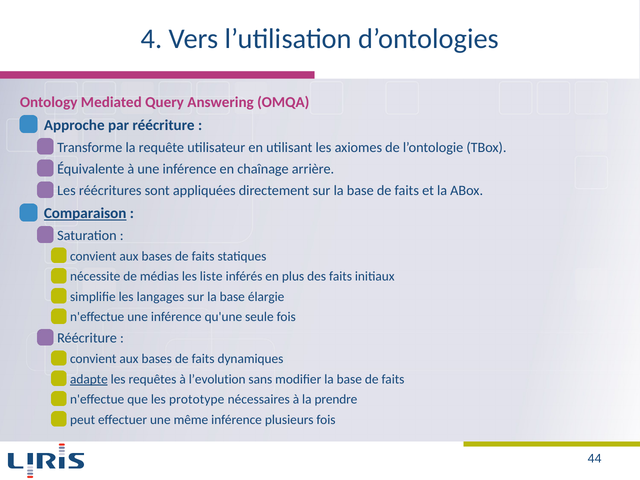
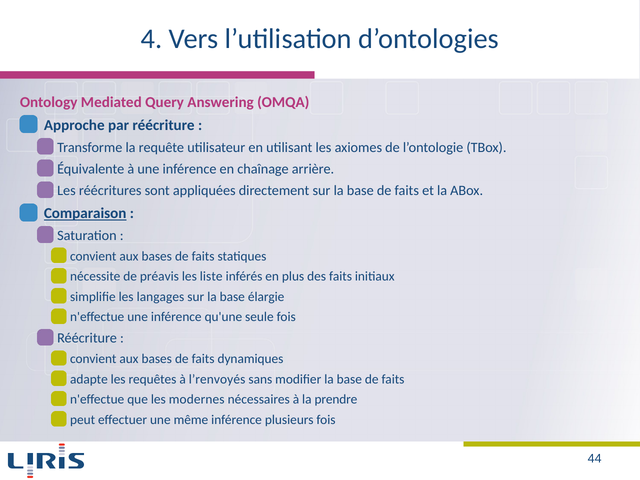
médias: médias -> préavis (159, 277)
adapte underline: present -> none (89, 379)
l’evolution: l’evolution -> l’renvoyés (217, 379)
prototype: prototype -> modernes (197, 399)
